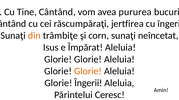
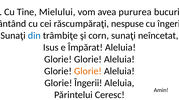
Tine Cântând: Cântând -> Mielului (57, 12)
jertfirea: jertfirea -> nespuse (127, 24)
din colour: orange -> blue (34, 36)
